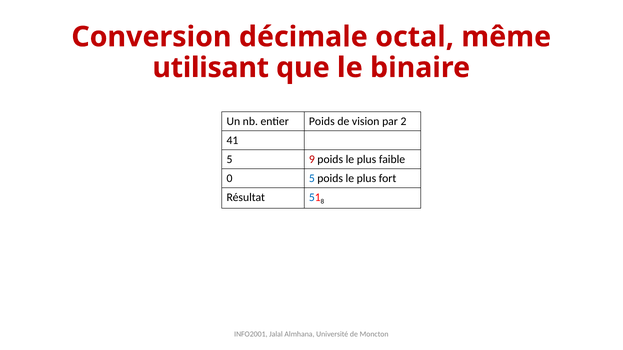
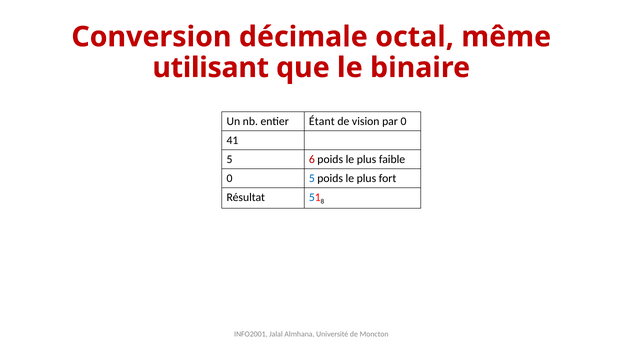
entier Poids: Poids -> Étant (322, 122)
par 2: 2 -> 0 (403, 122)
9: 9 -> 6 (312, 160)
